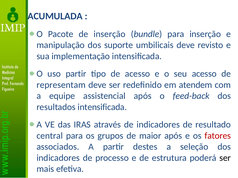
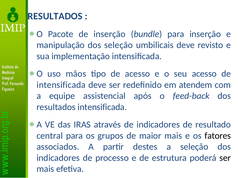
ACUMULADA: ACUMULADA -> RESULTADOS (55, 16)
dos suporte: suporte -> seleção (119, 45)
uso partir: partir -> mãos (76, 74)
representam: representam -> intensificada (61, 85)
maior após: após -> mais (173, 136)
fatores colour: red -> black (218, 136)
